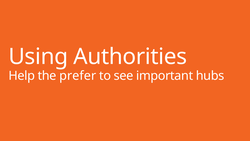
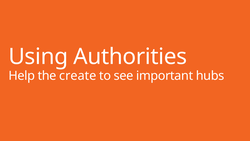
prefer: prefer -> create (78, 76)
